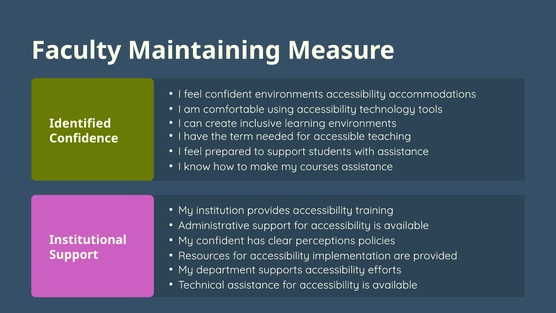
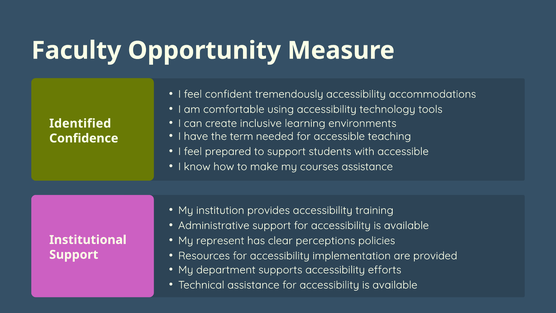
Maintaining: Maintaining -> Opportunity (204, 50)
confident environments: environments -> tremendously (289, 94)
with assistance: assistance -> accessible (403, 151)
My confident: confident -> represent (220, 240)
